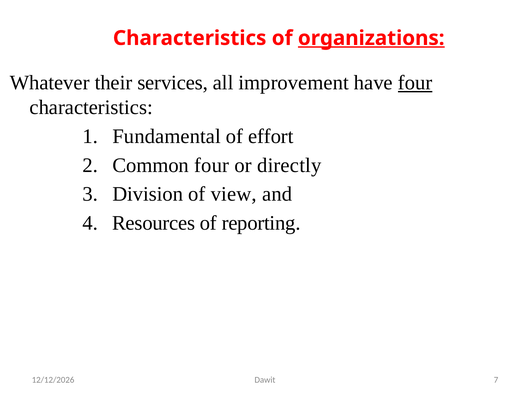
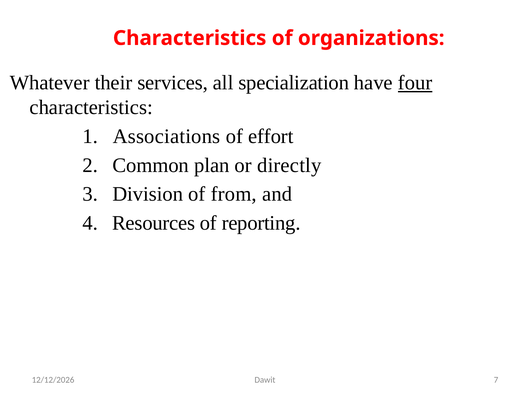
organizations underline: present -> none (371, 38)
improvement: improvement -> specialization (294, 83)
Fundamental: Fundamental -> Associations (167, 136)
Common four: four -> plan (212, 165)
view: view -> from (234, 194)
